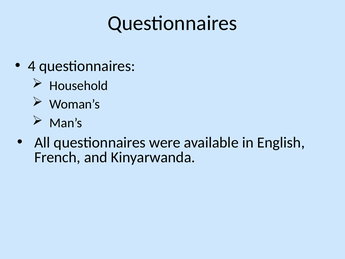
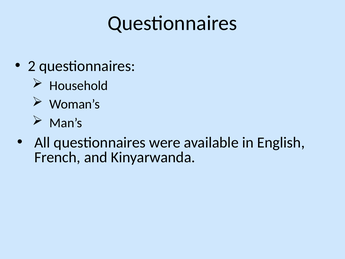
4: 4 -> 2 (32, 66)
